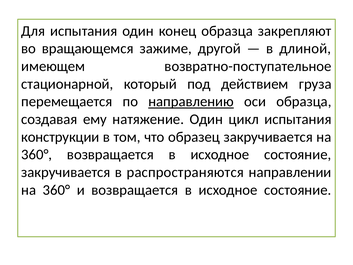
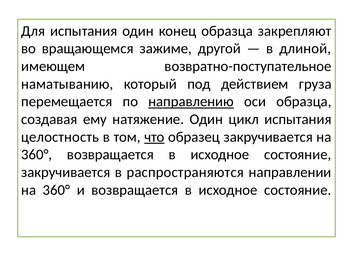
стационарной: стационарной -> наматыванию (67, 84)
конструкции: конструкции -> целостность (60, 137)
что underline: none -> present (154, 137)
